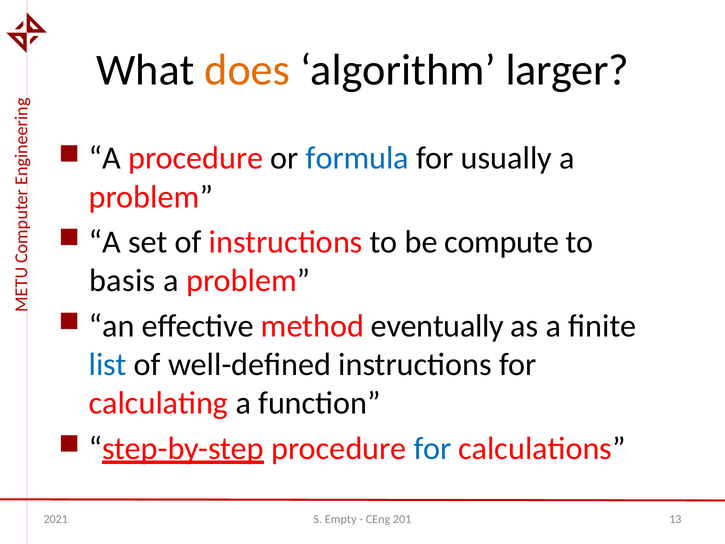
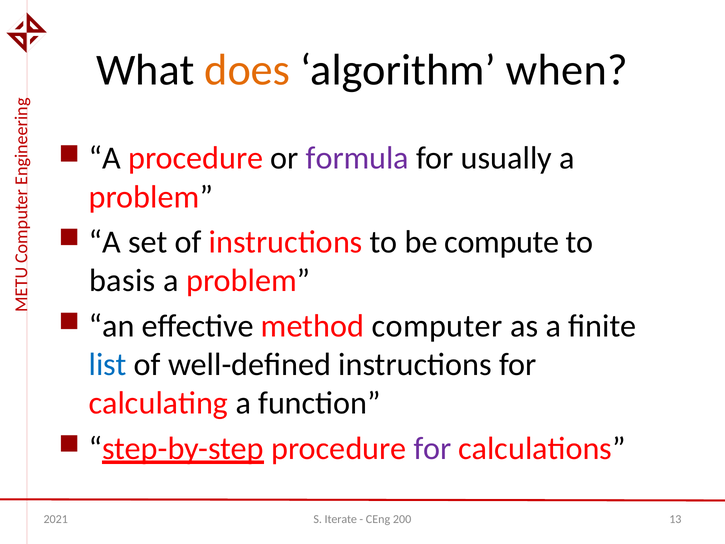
larger: larger -> when (567, 70)
formula colour: blue -> purple (357, 158)
eventually: eventually -> computer (437, 326)
for colour: blue -> purple (432, 448)
Empty: Empty -> Iterate (341, 519)
201: 201 -> 200 (402, 519)
